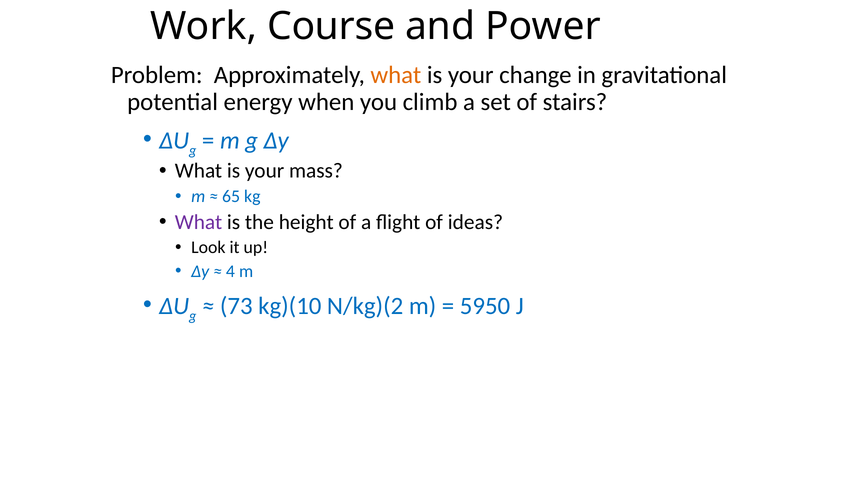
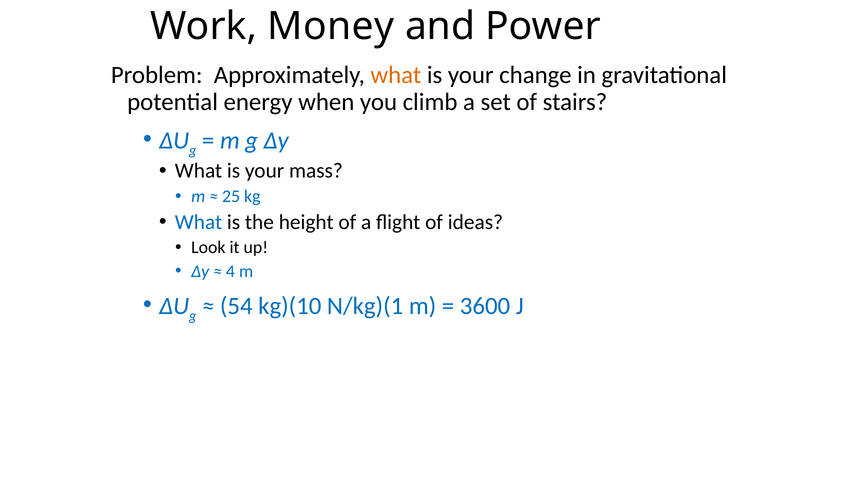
Course: Course -> Money (331, 26)
65: 65 -> 25 (231, 196)
What colour: purple -> blue (199, 222)
73: 73 -> 54 (236, 306)
N/kg)(2: N/kg)(2 -> N/kg)(1 (365, 306)
5950: 5950 -> 3600 (485, 306)
